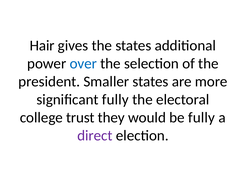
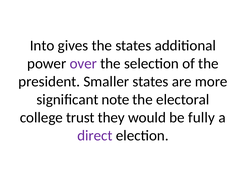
Hair: Hair -> Into (42, 46)
over colour: blue -> purple (83, 64)
significant fully: fully -> note (115, 100)
